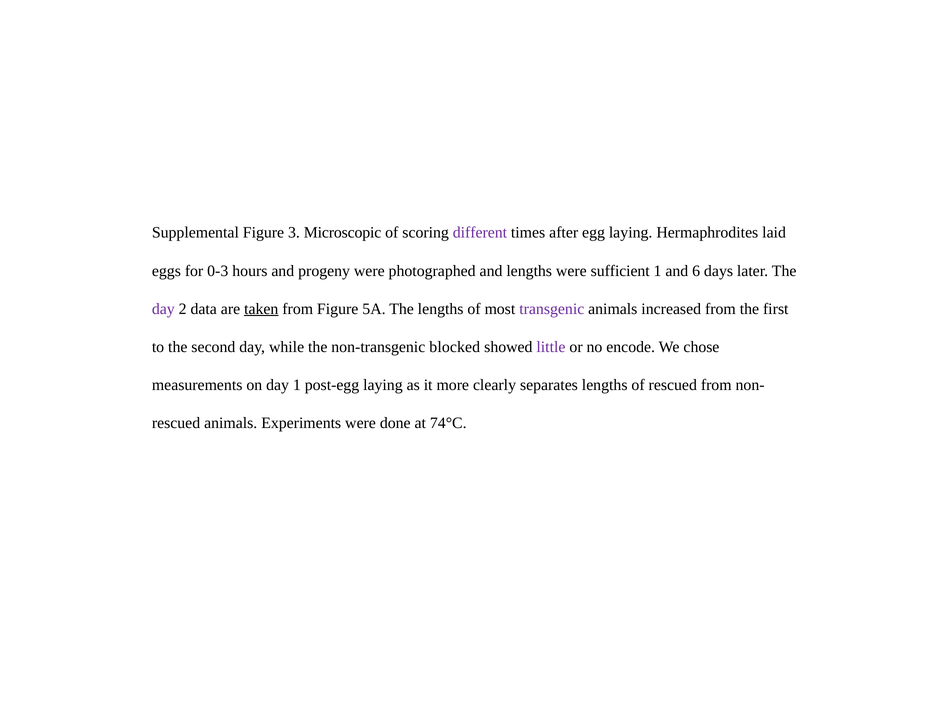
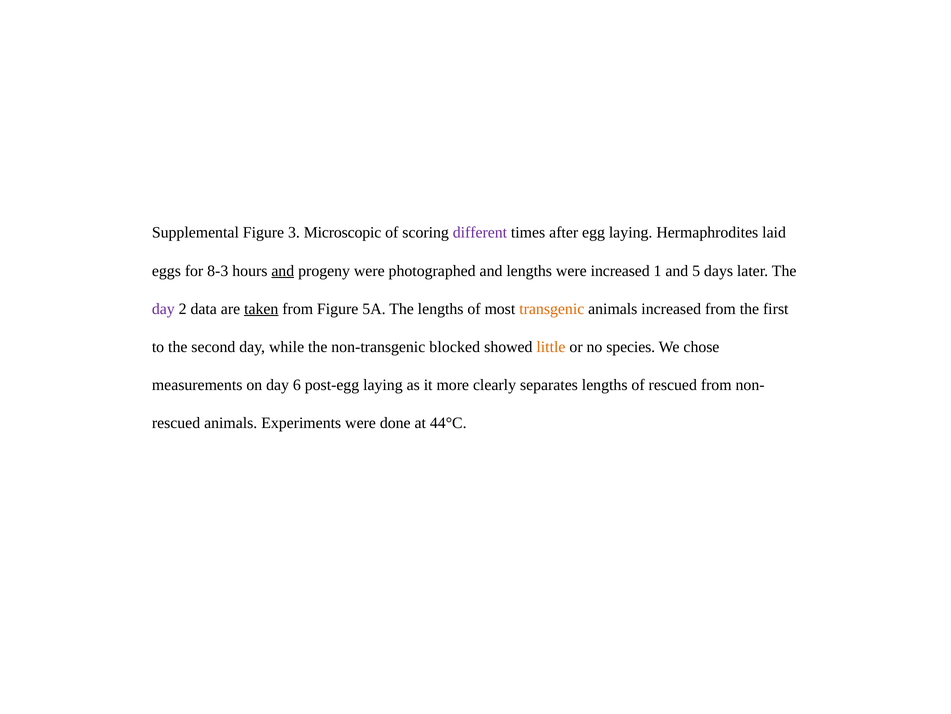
0-3: 0-3 -> 8-3 (218, 270)
and underline: none -> present (283, 270)
were sufficient: sufficient -> increased (620, 270)
6: 6 -> 5 (696, 270)
transgenic colour: purple -> orange (552, 309)
little colour: purple -> orange (551, 347)
encode: encode -> species (631, 347)
day 1: 1 -> 6 (297, 385)
74°C: 74°C -> 44°C (448, 423)
